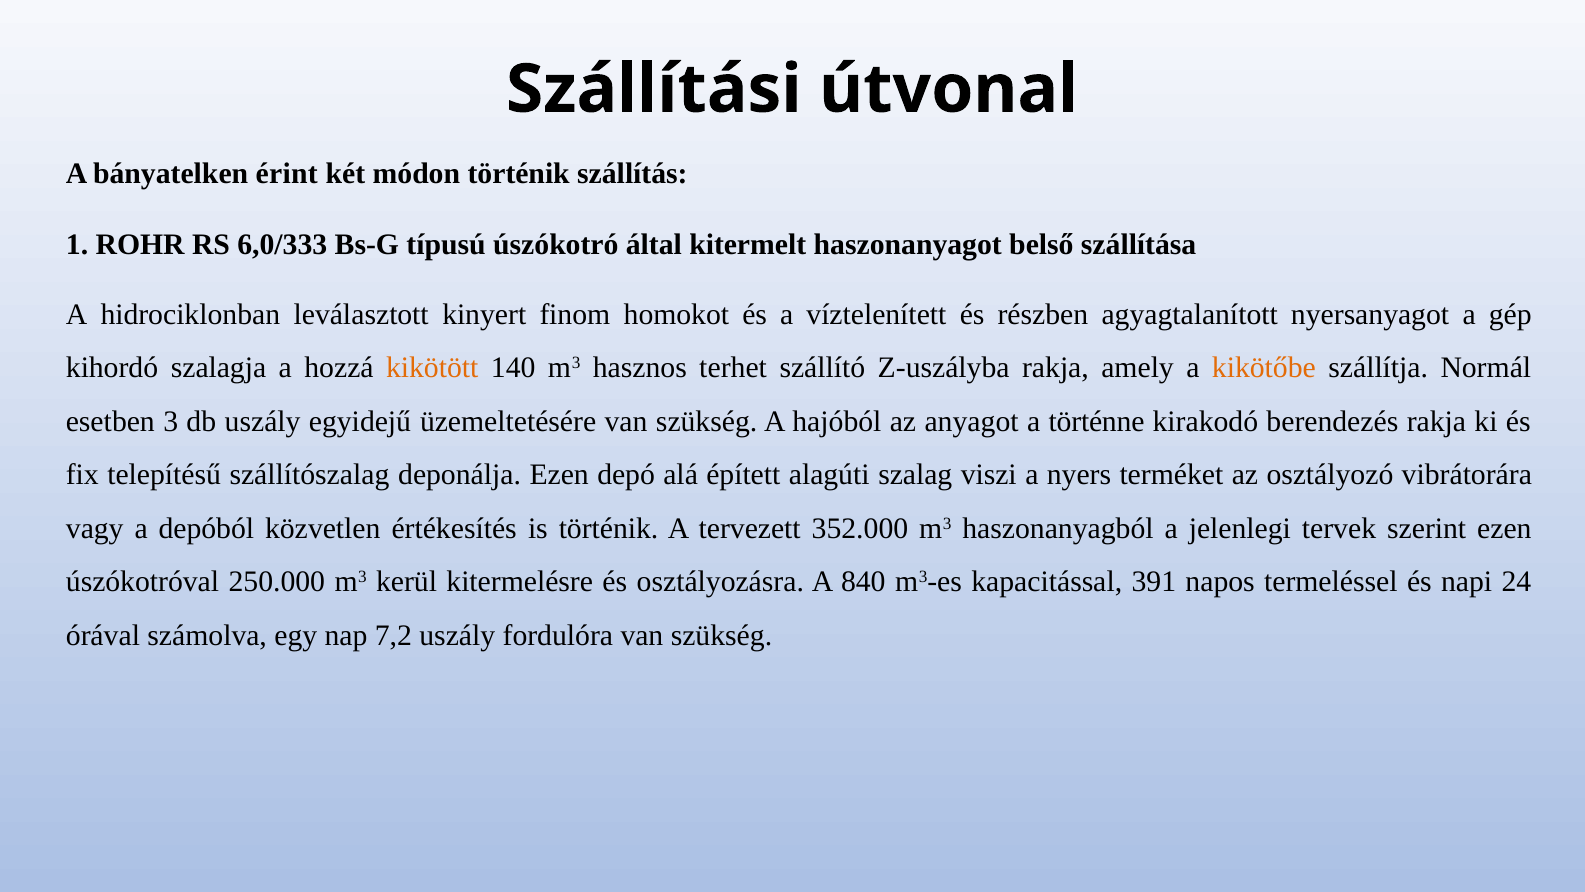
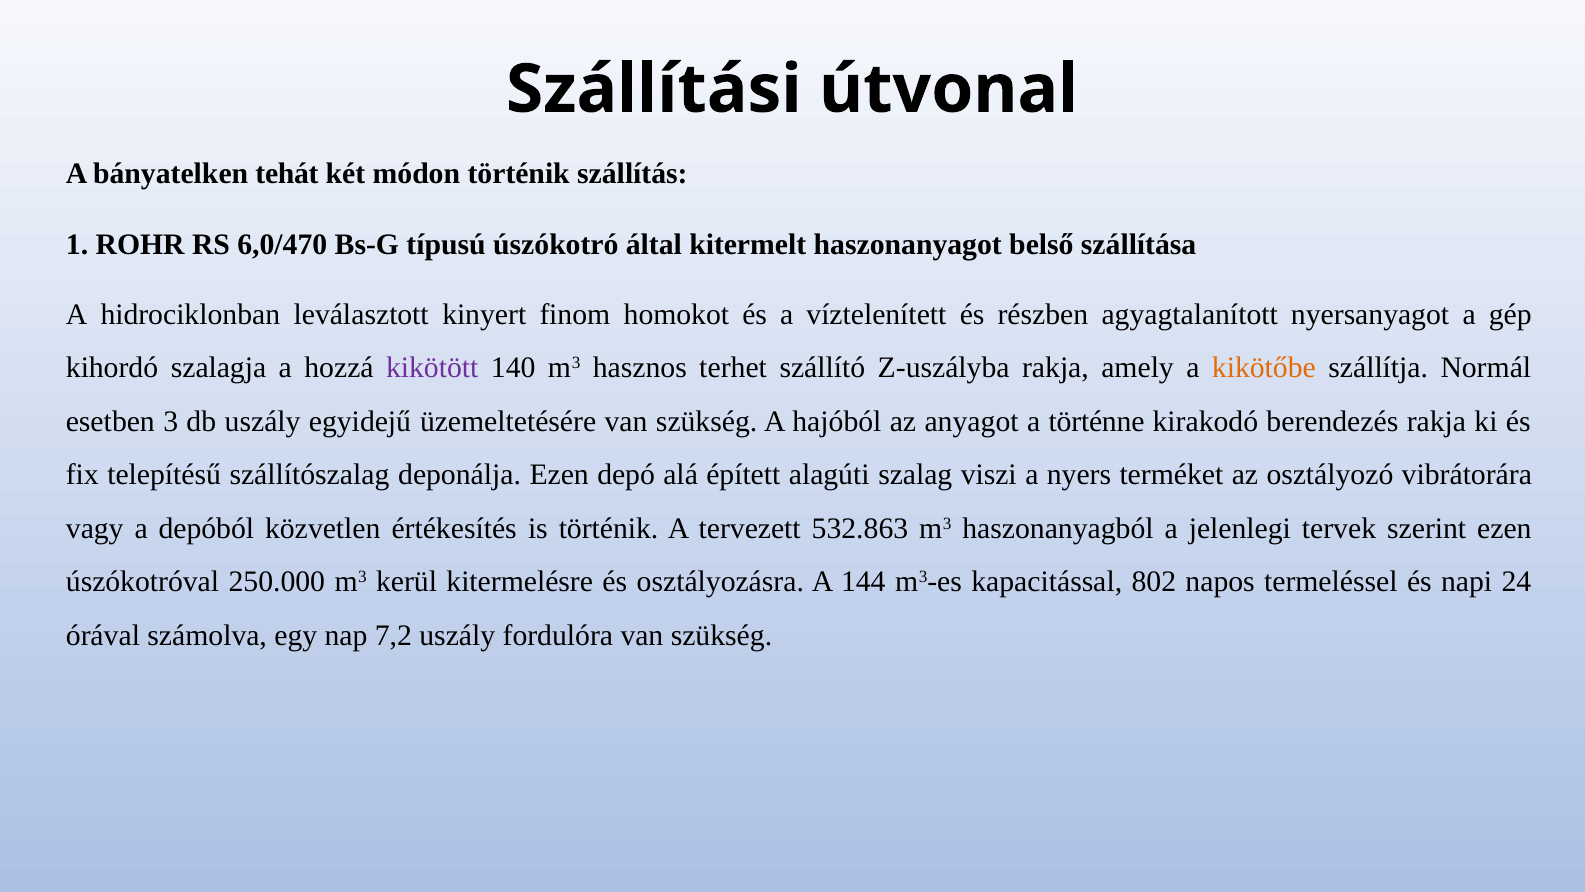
érint: érint -> tehát (287, 174)
6,0/333: 6,0/333 -> 6,0/470 (282, 244)
kikötött colour: orange -> purple (432, 368)
352.000: 352.000 -> 532.863 (860, 528)
840: 840 -> 144 (863, 582)
391: 391 -> 802 (1154, 582)
